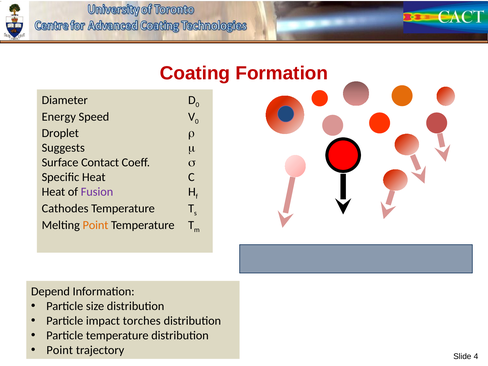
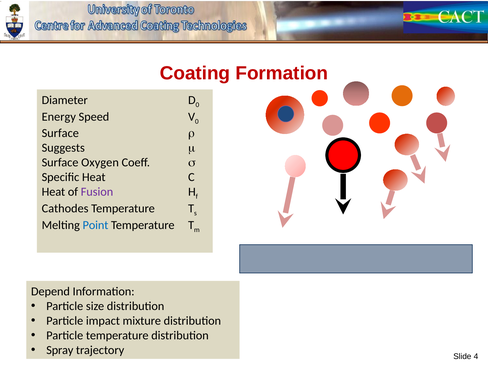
Droplet: Droplet -> Surface (60, 133)
Contact: Contact -> Oxygen (100, 163)
Point colour: orange -> blue (96, 225)
torches: torches -> mixture (142, 321)
Point: Point -> Spray (60, 350)
